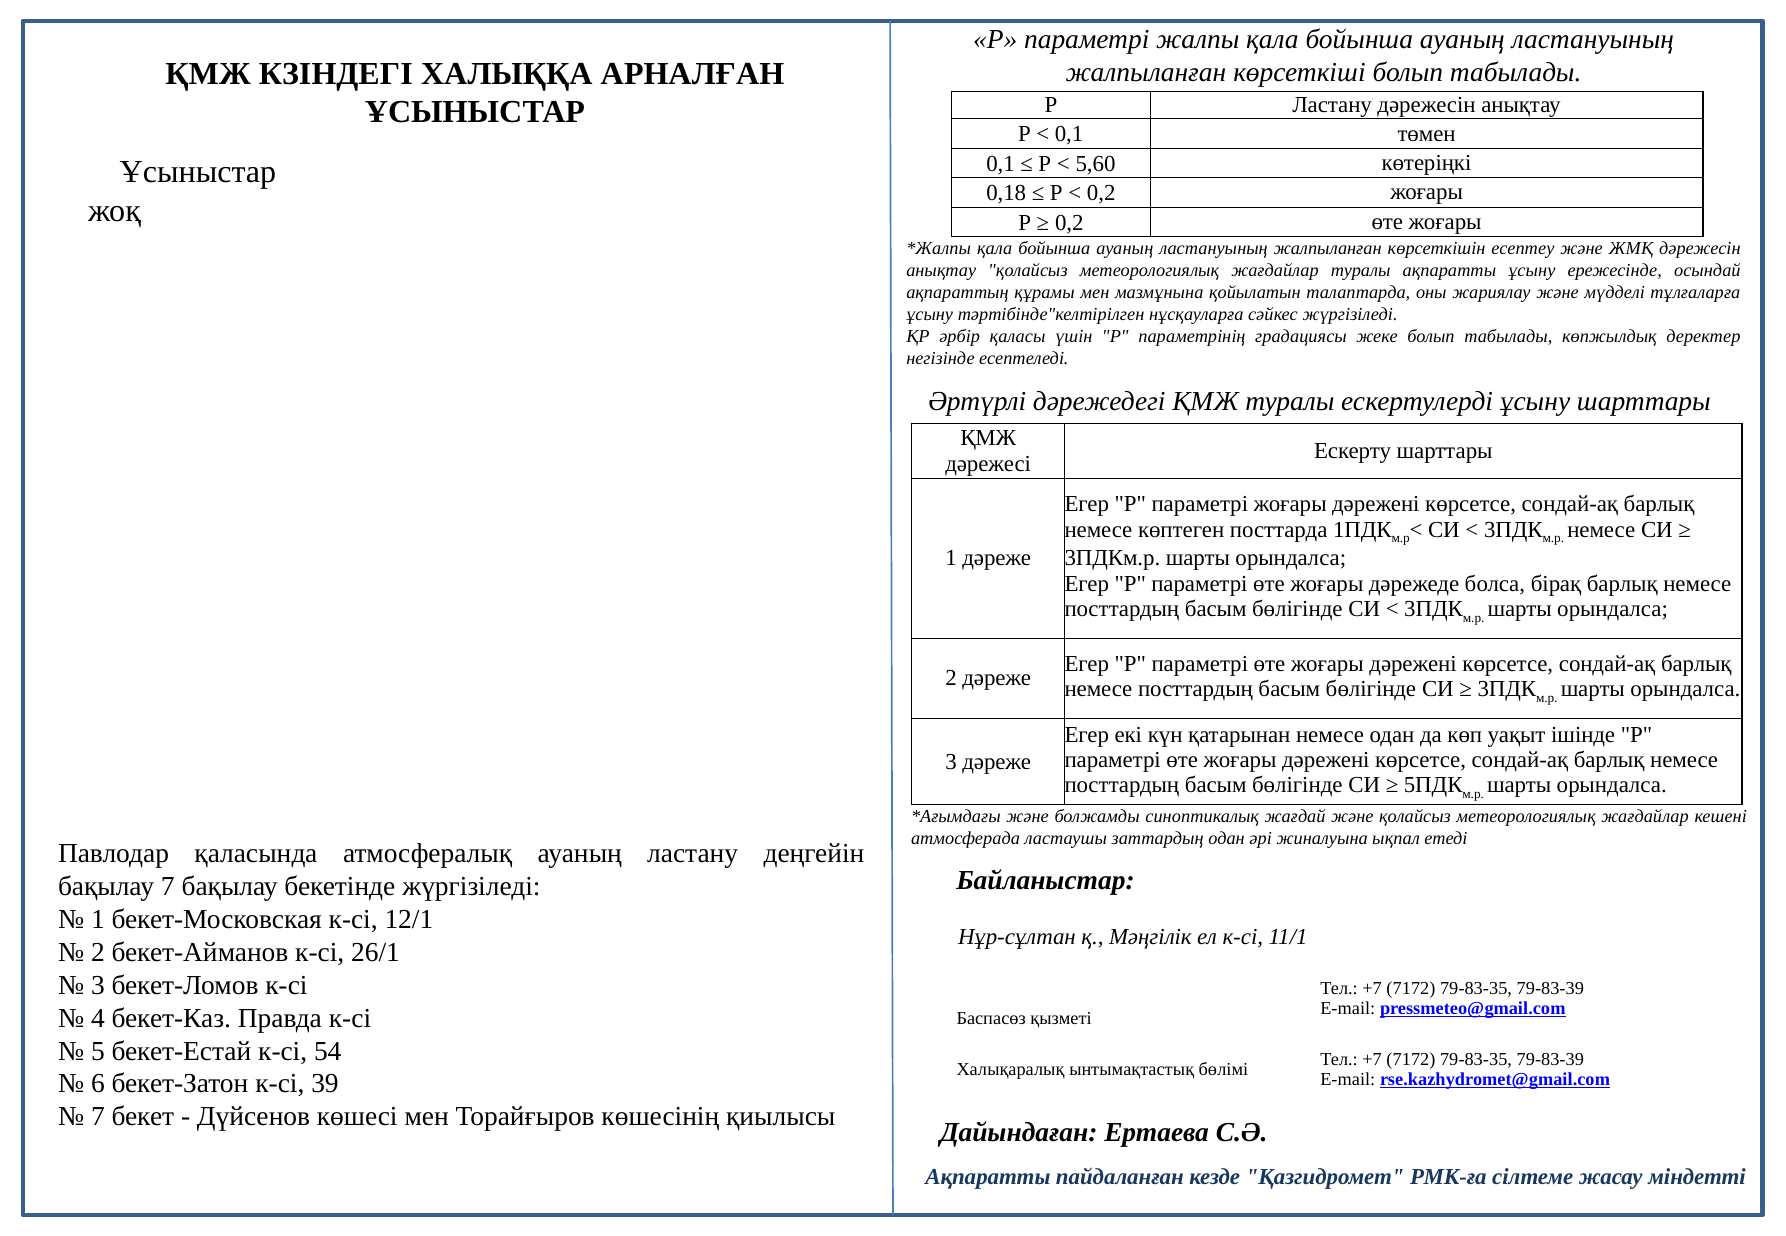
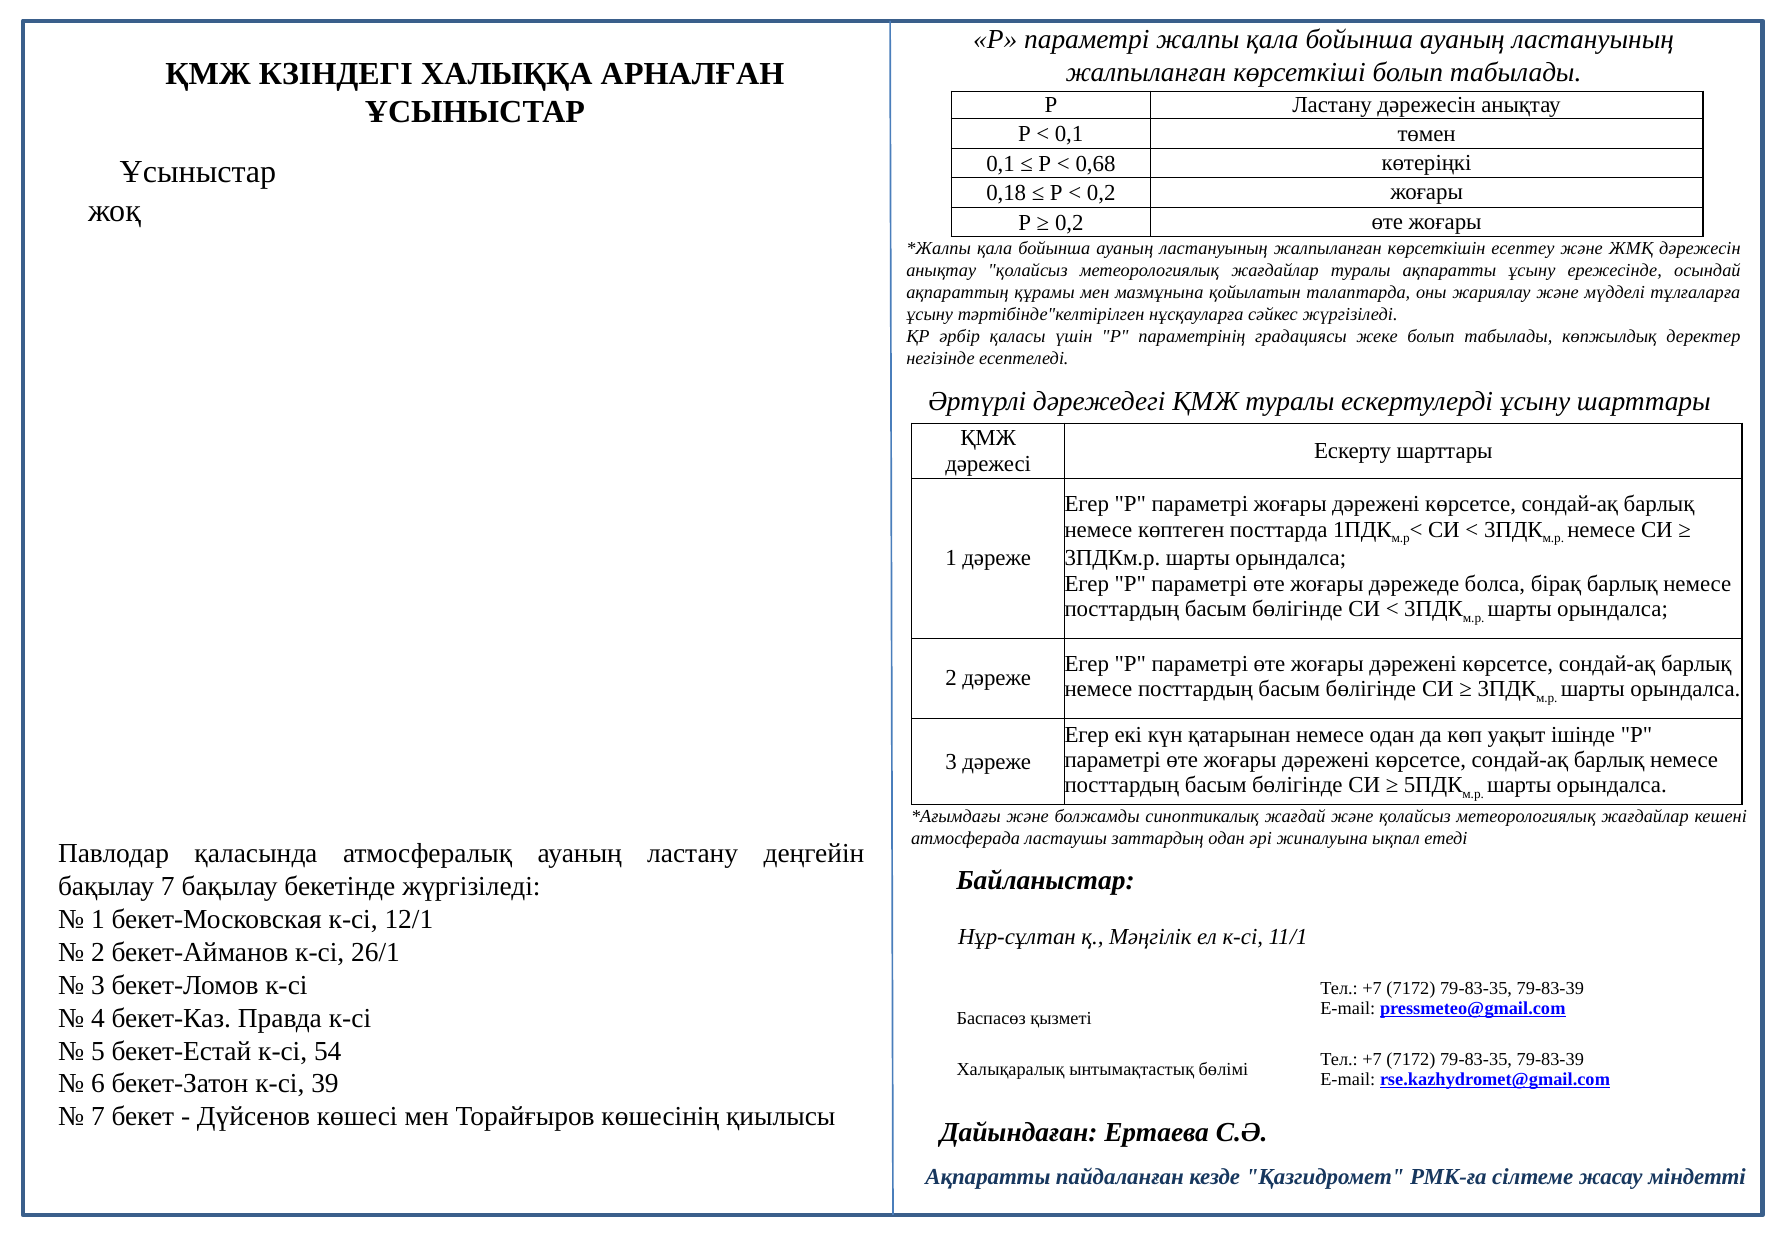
5,60: 5,60 -> 0,68 (1096, 164)
